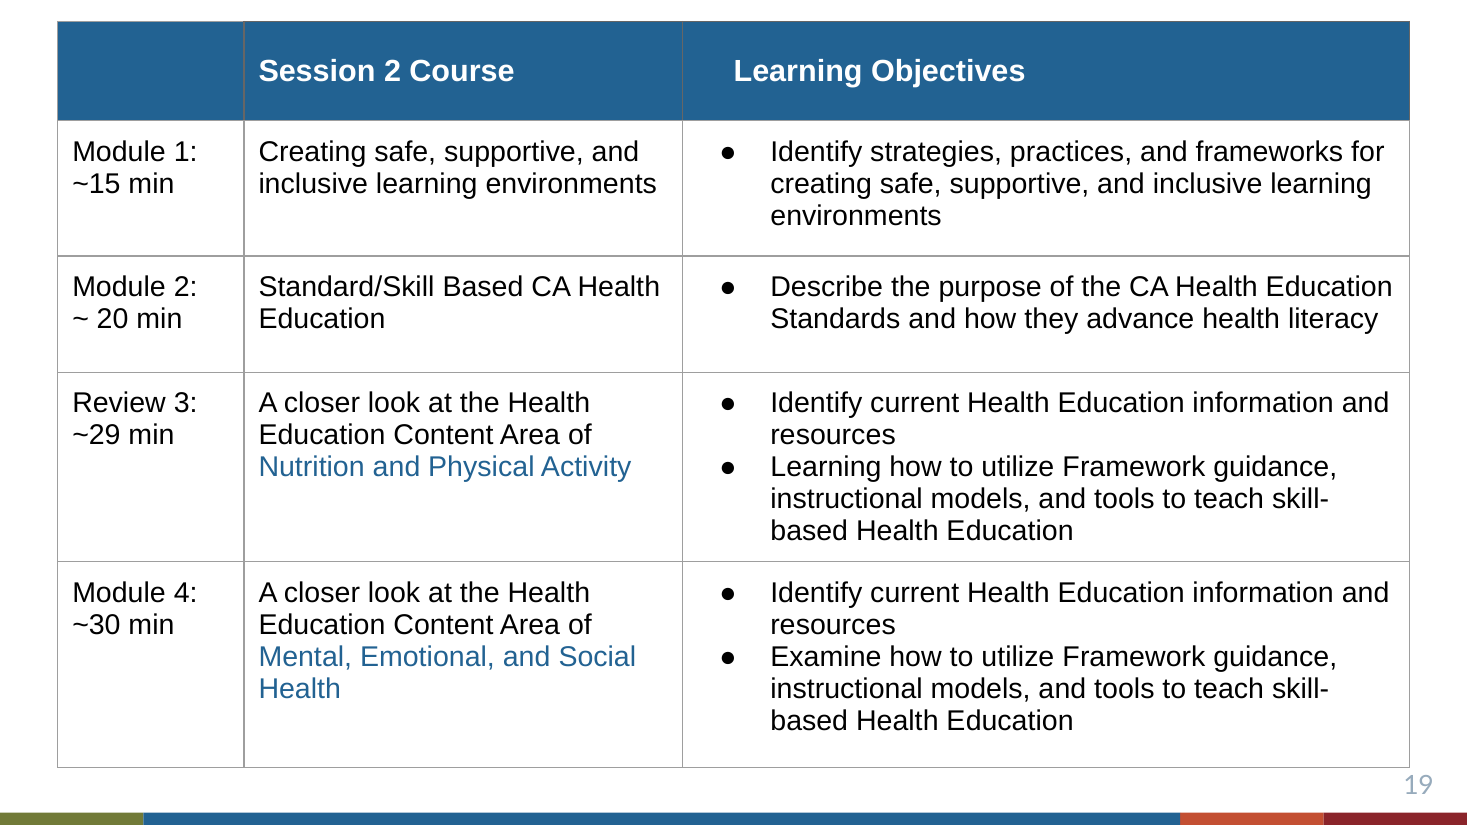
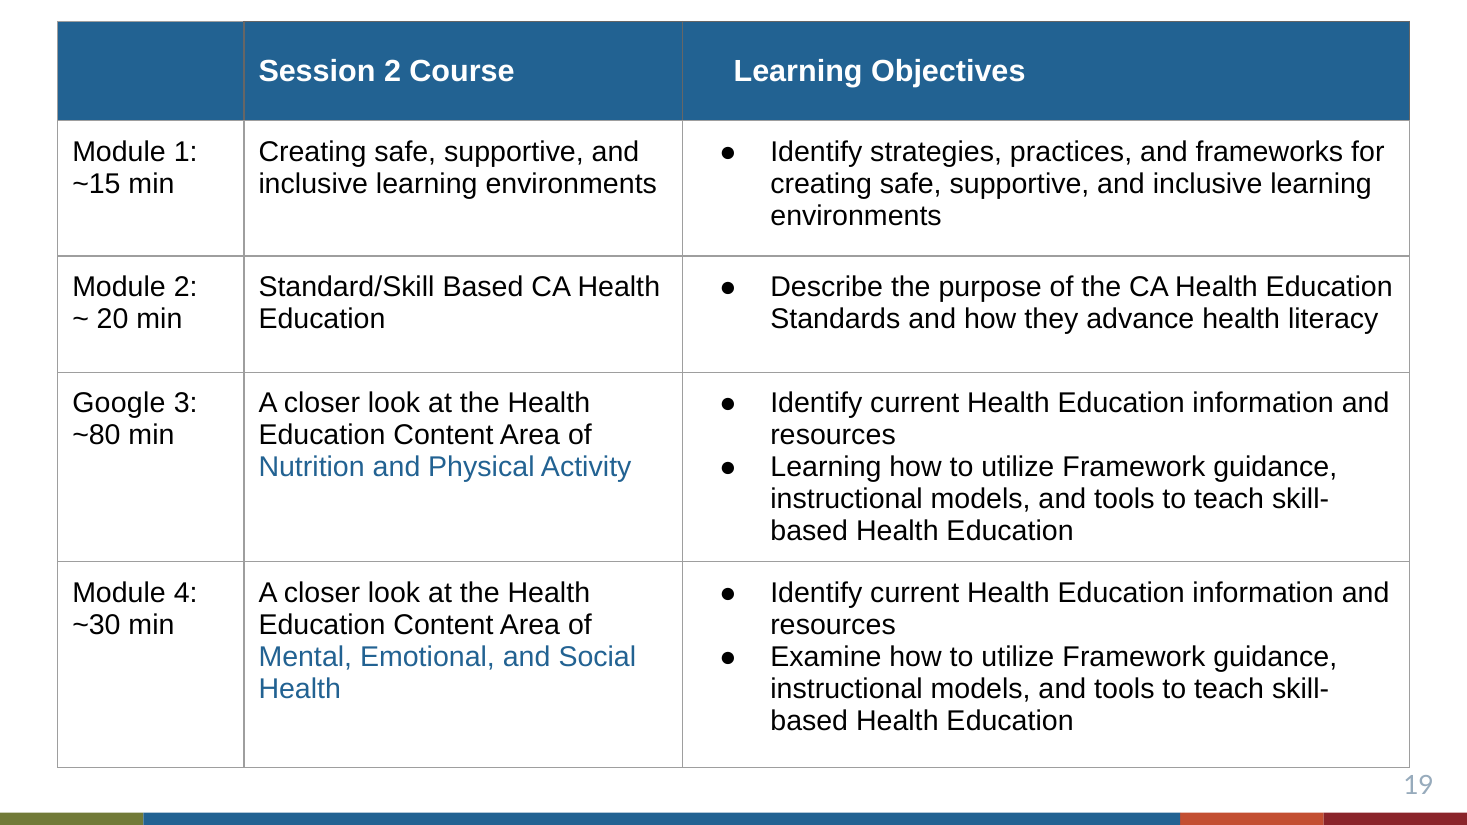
Review: Review -> Google (119, 403)
~29: ~29 -> ~80 (96, 436)
